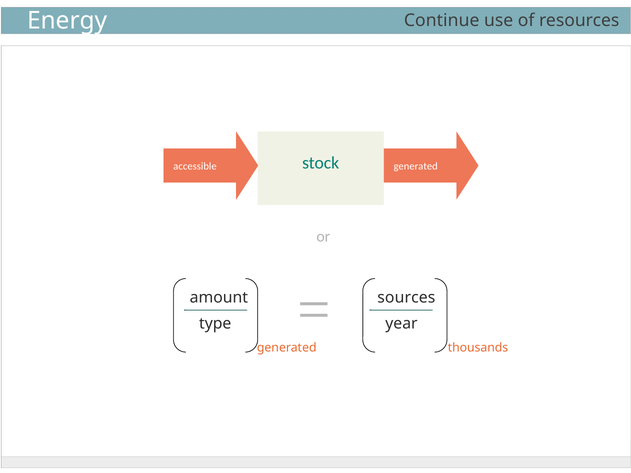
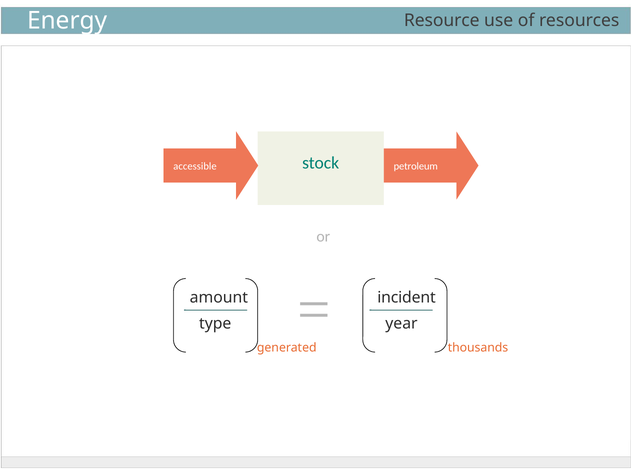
Continue: Continue -> Resource (442, 21)
generated: generated -> petroleum (416, 166)
sources: sources -> incident (406, 298)
